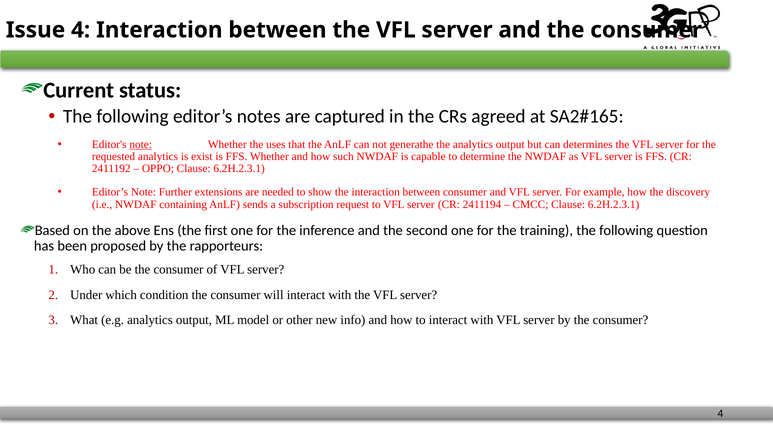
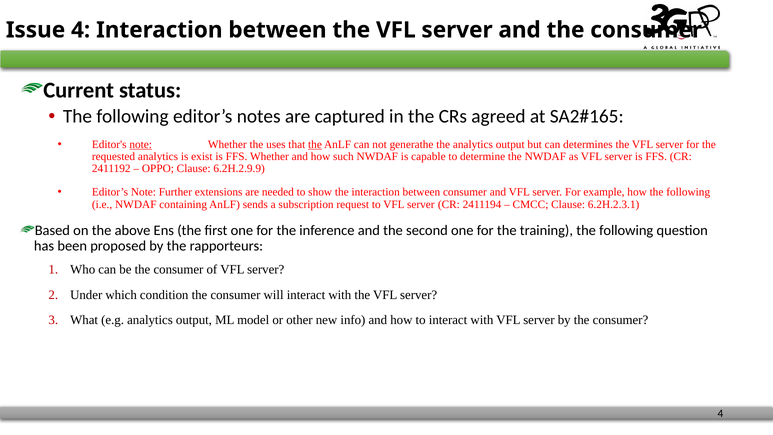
the underline: none -> present (315, 144)
OPPO Clause 6.2H.2.3.1: 6.2H.2.3.1 -> 6.2H.2.9.9 (239, 169)
how the discovery: discovery -> following (688, 192)
